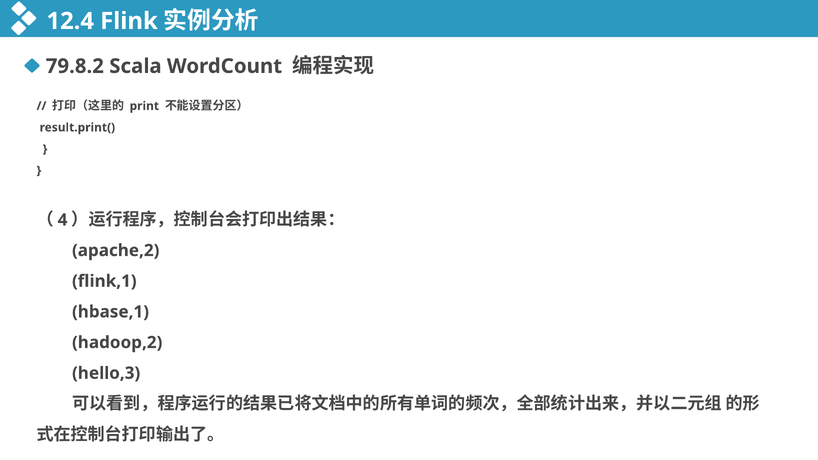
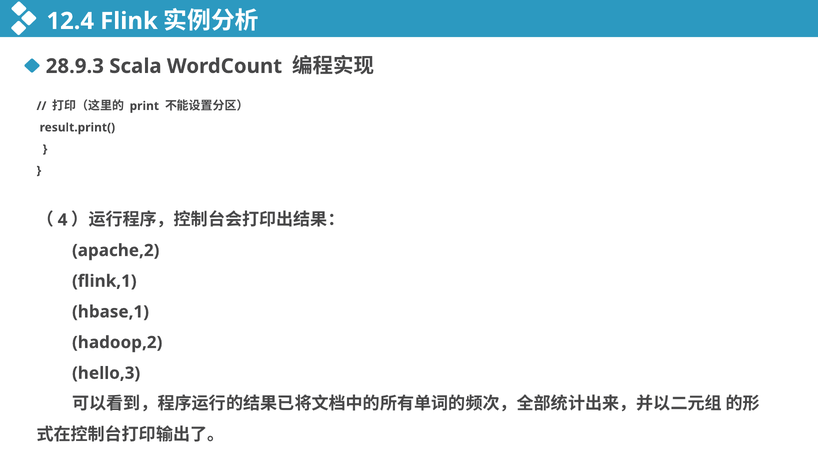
79.8.2: 79.8.2 -> 28.9.3 (75, 66)
